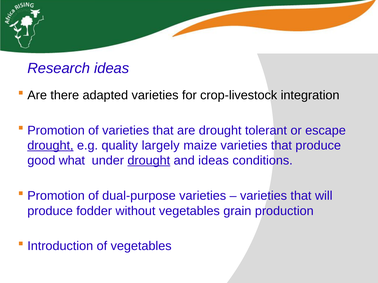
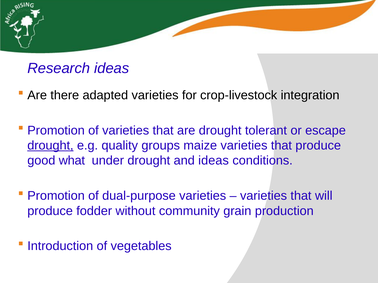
largely: largely -> groups (161, 146)
drought underline: present -> none (149, 161)
without vegetables: vegetables -> community (189, 211)
